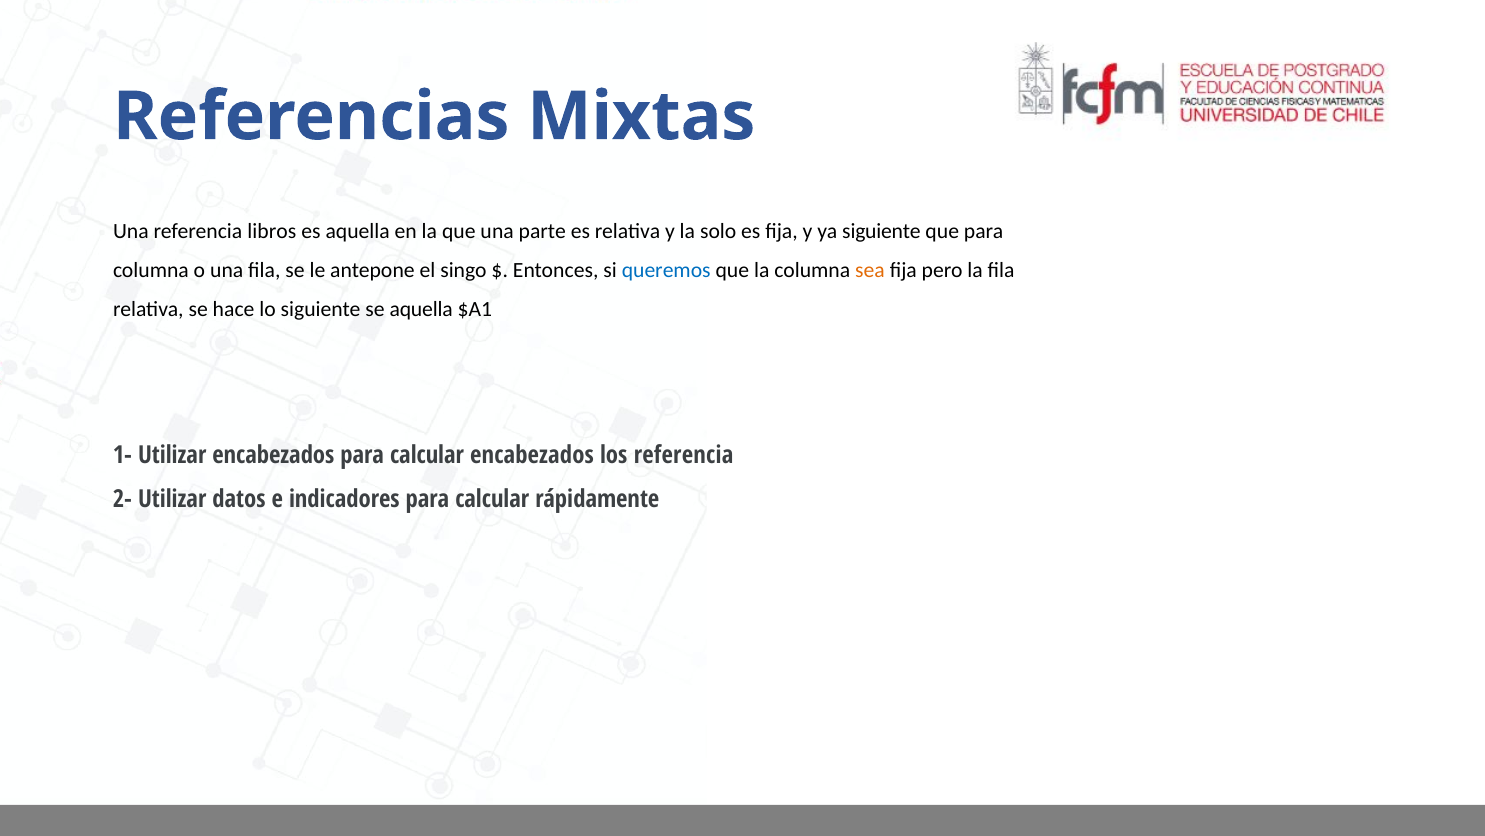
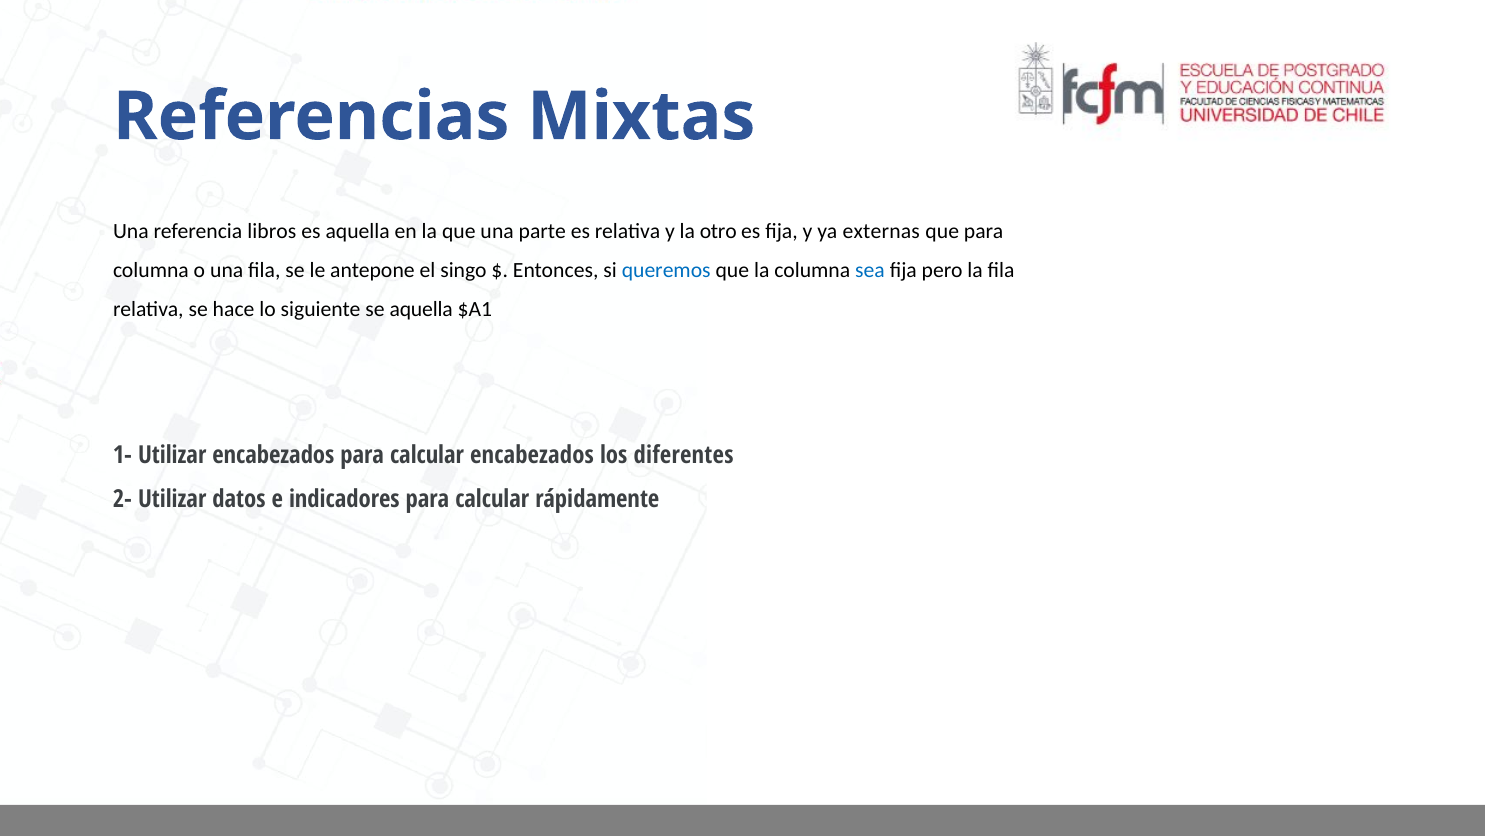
solo: solo -> otro (718, 231)
ya siguiente: siguiente -> externas (881, 231)
sea colour: orange -> blue (870, 270)
los referencia: referencia -> diferentes (684, 454)
